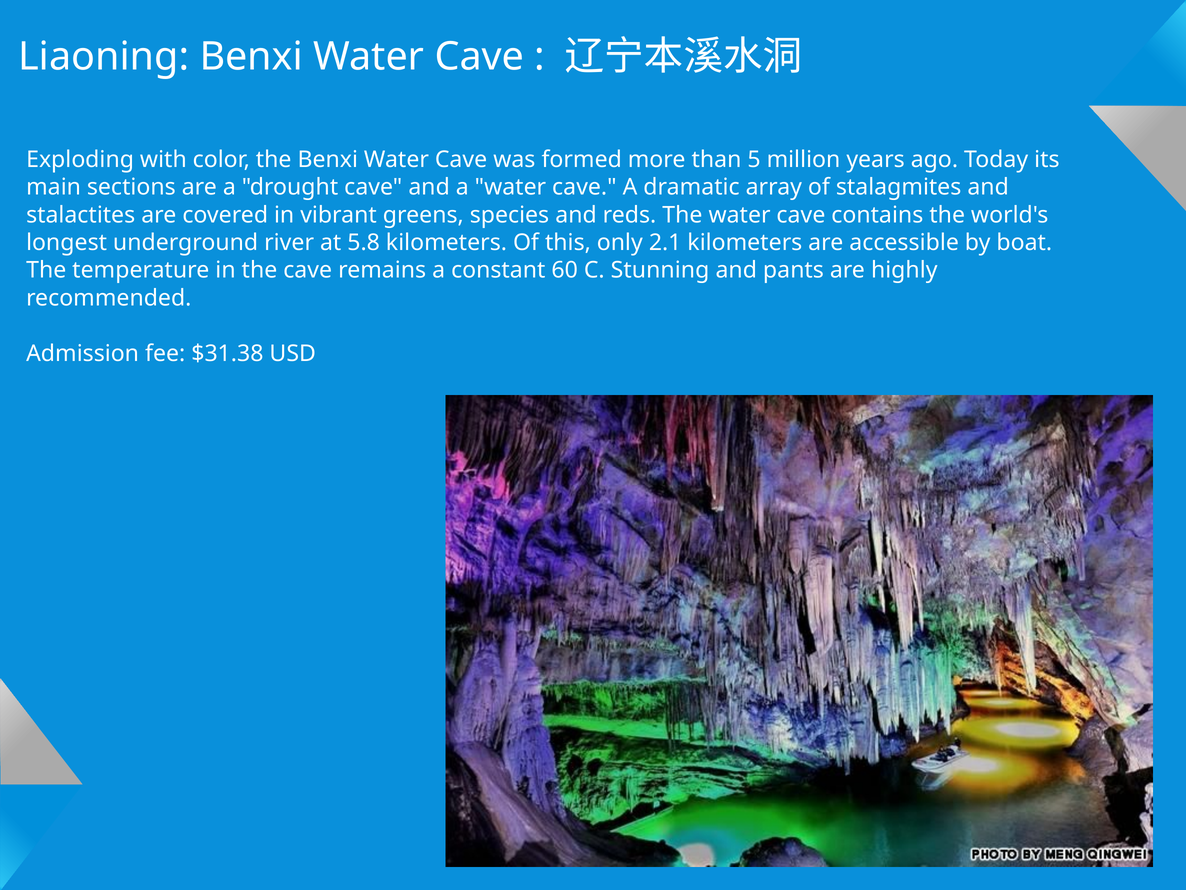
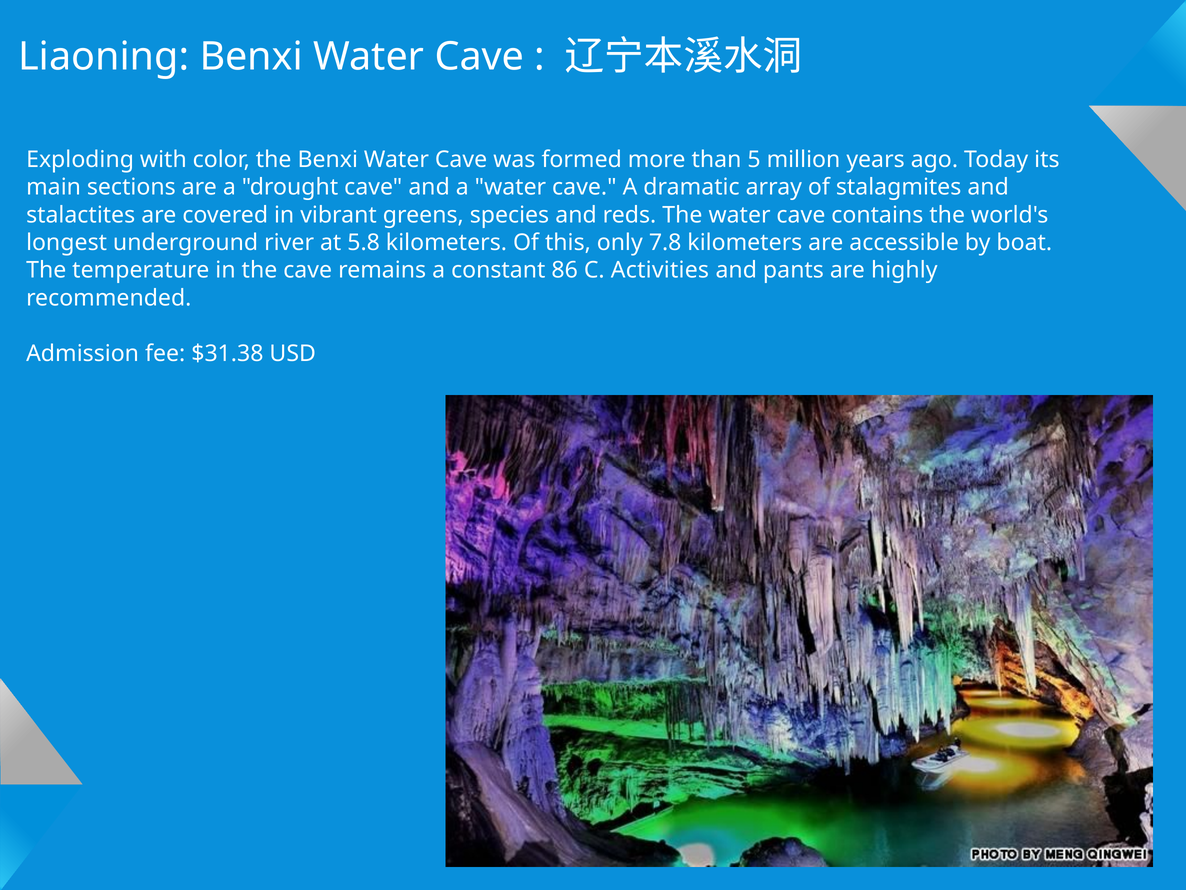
2.1: 2.1 -> 7.8 (665, 242)
60: 60 -> 86 (565, 270)
Stunning: Stunning -> Activities (660, 270)
